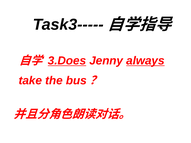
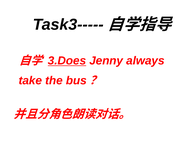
always underline: present -> none (145, 61)
